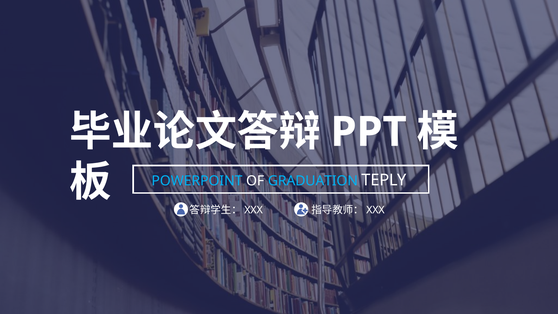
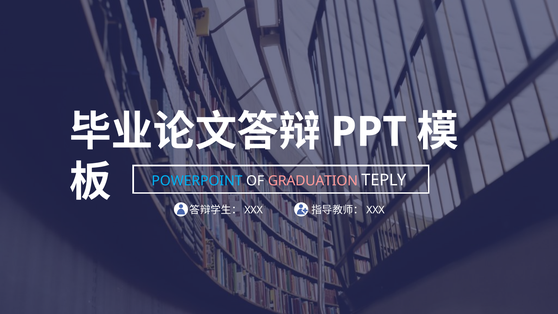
GRADUATION colour: light blue -> pink (313, 181)
